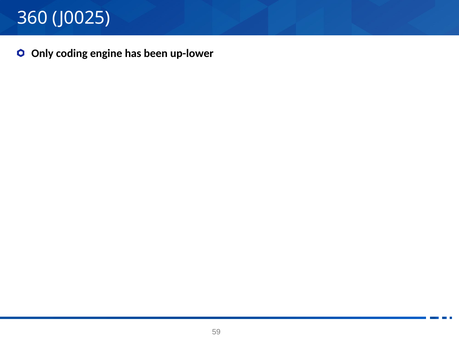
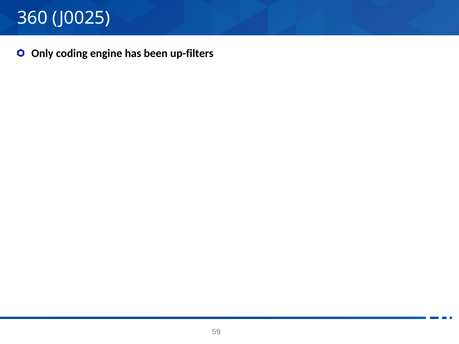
up-lower: up-lower -> up-filters (192, 53)
